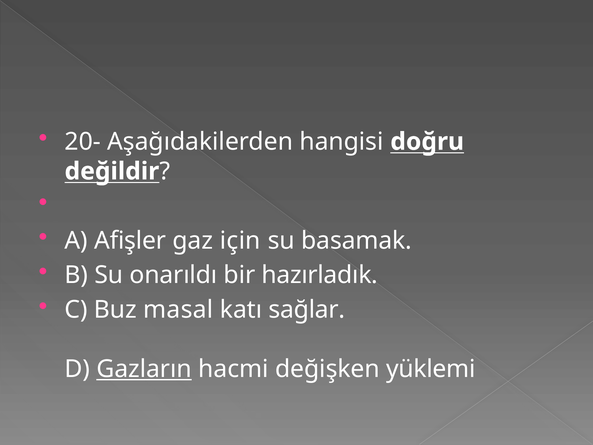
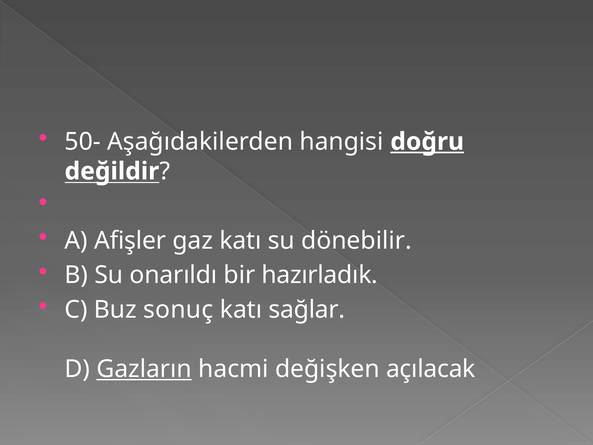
20-: 20- -> 50- (83, 142)
doğru underline: none -> present (427, 142)
gaz için: için -> katı (240, 240)
basamak: basamak -> dönebilir (356, 240)
masal: masal -> sonuç (178, 310)
yüklemi: yüklemi -> açılacak (431, 369)
